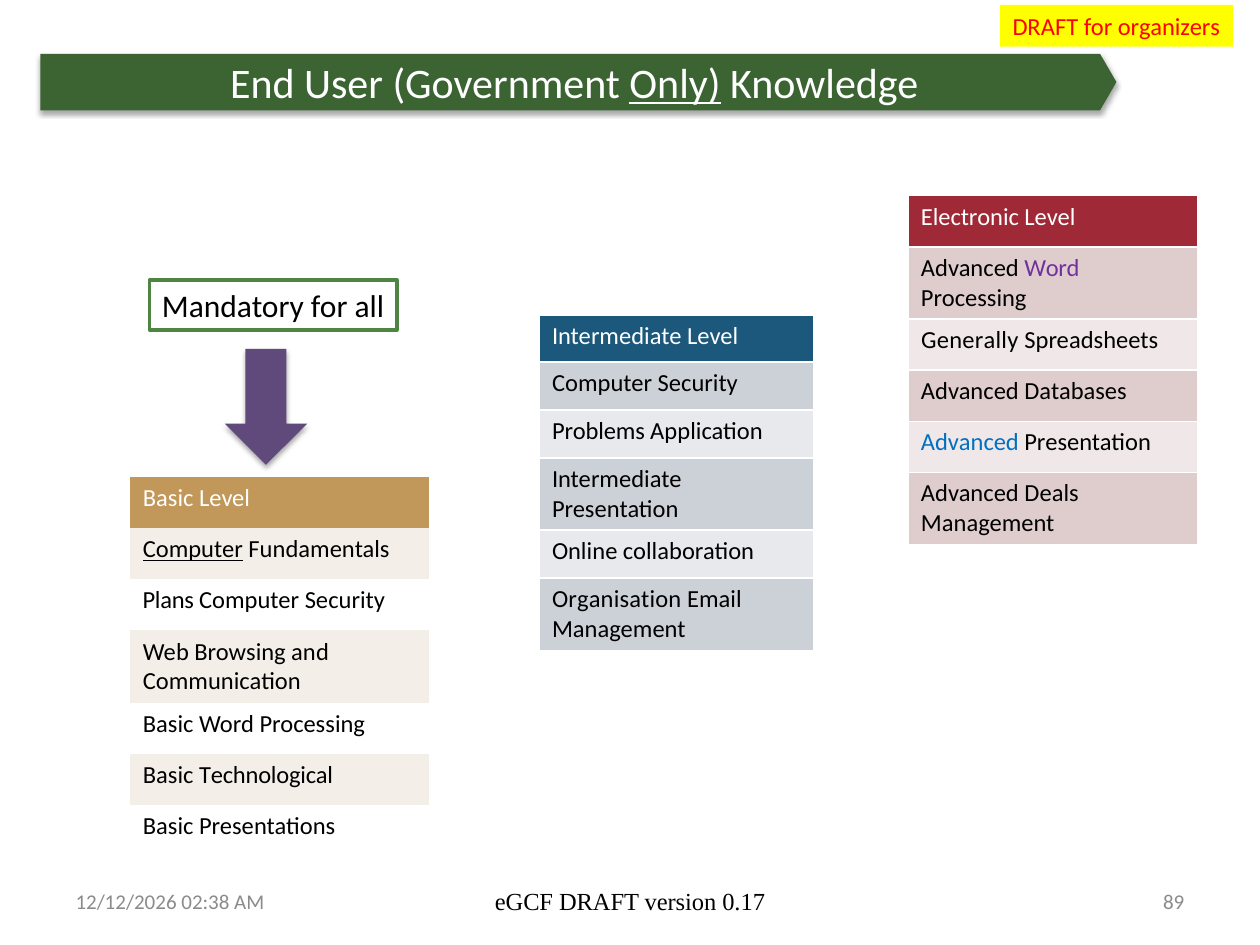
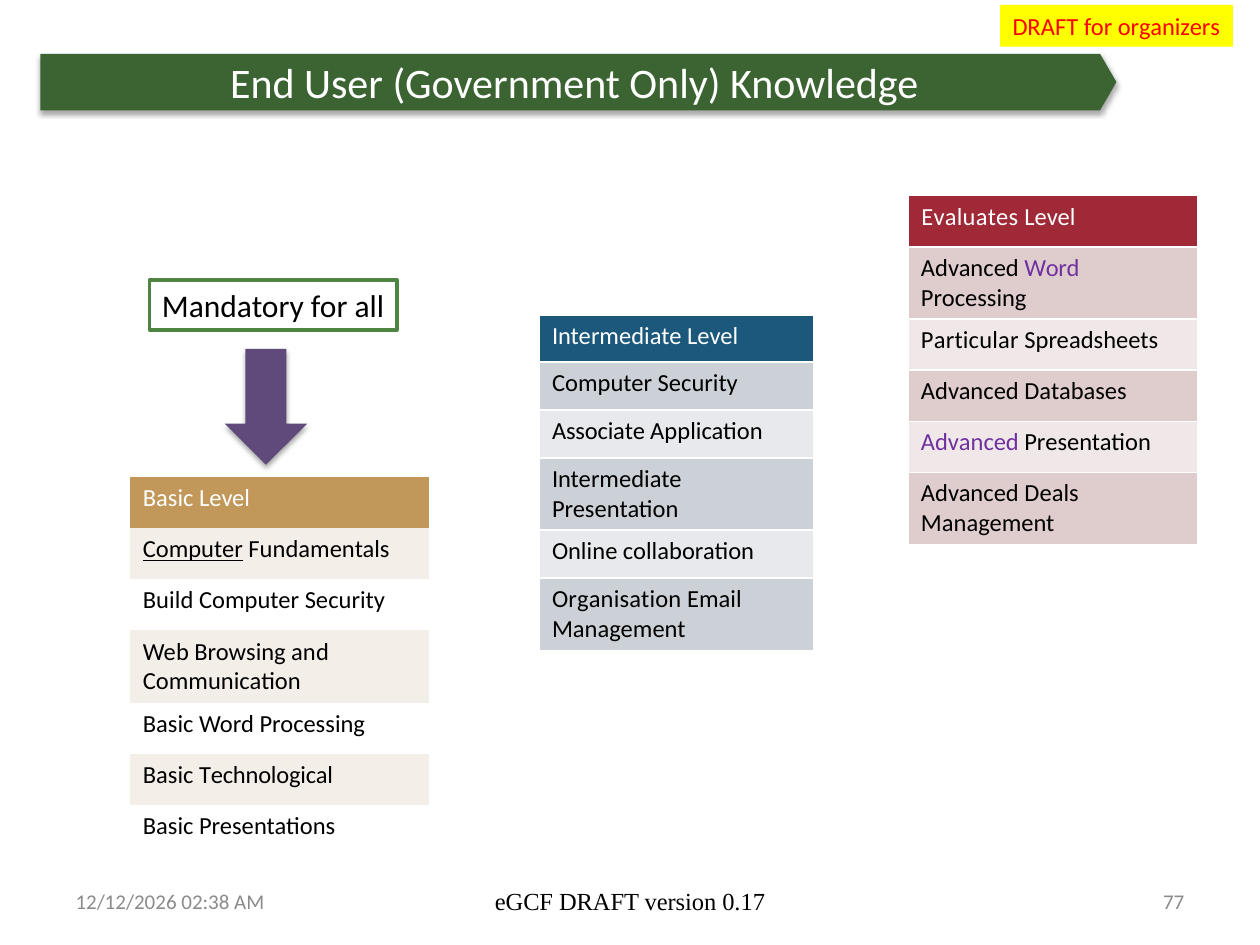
Only underline: present -> none (675, 85)
Electronic: Electronic -> Evaluates (970, 217)
Generally: Generally -> Particular (970, 341)
Problems: Problems -> Associate (598, 432)
Advanced colour: blue -> purple (970, 443)
Plans: Plans -> Build (168, 601)
89: 89 -> 77 (1174, 902)
